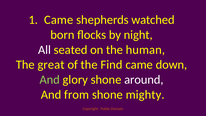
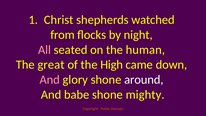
1 Came: Came -> Christ (59, 20)
born: born -> from (63, 35)
All colour: white -> pink (45, 50)
Find: Find -> High (112, 65)
And colour: light green -> pink (50, 80)
from: from -> babe (77, 94)
